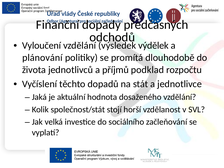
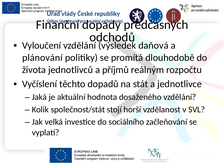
výdělek: výdělek -> daňová (153, 45)
podklad: podklad -> reálným (148, 70)
